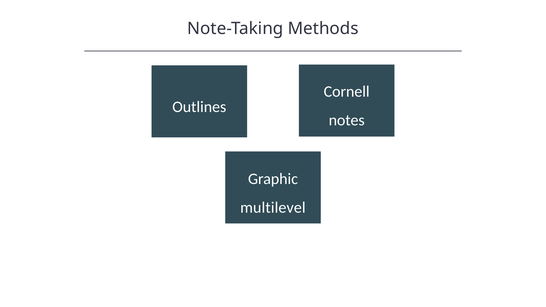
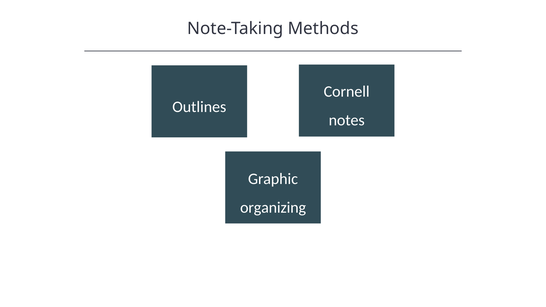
multilevel: multilevel -> organizing (273, 208)
